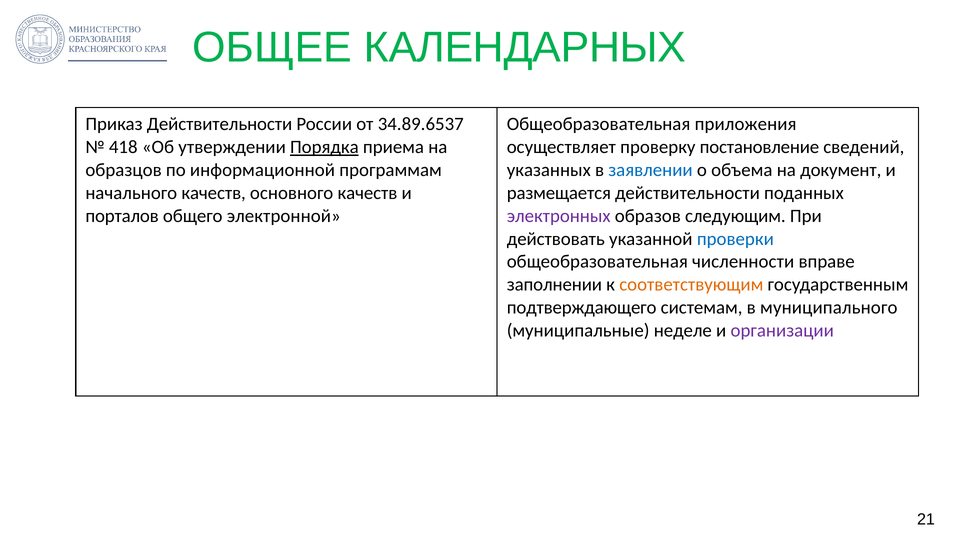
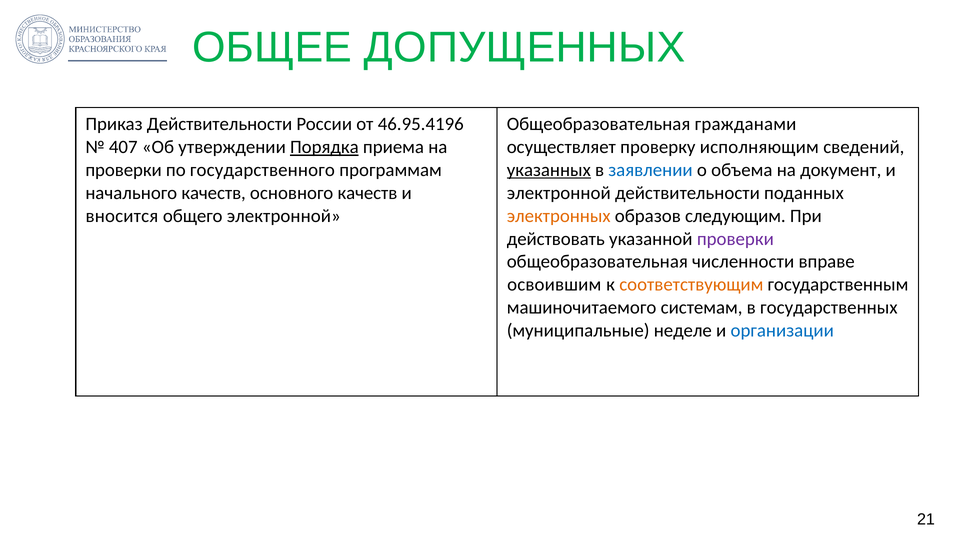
КАЛЕНДАРНЫХ: КАЛЕНДАРНЫХ -> ДОПУЩЕННЫХ (525, 48)
34.89.6537: 34.89.6537 -> 46.95.4196 (421, 124)
приложения: приложения -> гражданами (746, 124)
418: 418 -> 407 (123, 147)
постановление: постановление -> исполняющим (759, 147)
образцов: образцов -> проверки (124, 170)
информационной: информационной -> государственного (262, 170)
указанных underline: none -> present (549, 170)
размещается: размещается -> электронной (559, 193)
порталов: порталов -> вносится (122, 216)
электронных colour: purple -> orange (559, 216)
проверки colour: blue -> purple (735, 239)
заполнении: заполнении -> освоившим (554, 285)
подтверждающего: подтверждающего -> машиночитаемого (582, 308)
муниципального: муниципального -> государственных (829, 308)
организации colour: purple -> blue (782, 331)
